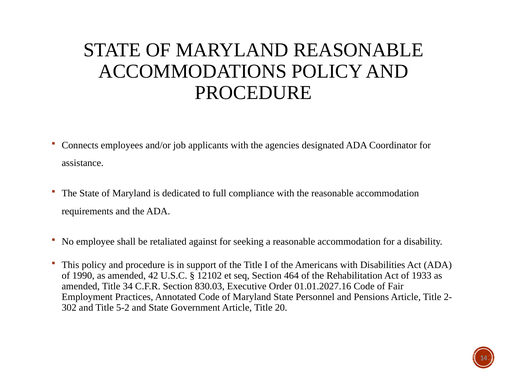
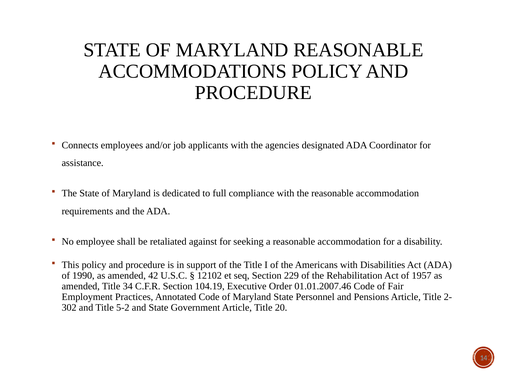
464: 464 -> 229 (291, 276)
1933: 1933 -> 1957 (422, 276)
830.03: 830.03 -> 104.19 (210, 286)
01.01.2027.16: 01.01.2027.16 -> 01.01.2007.46 (323, 286)
